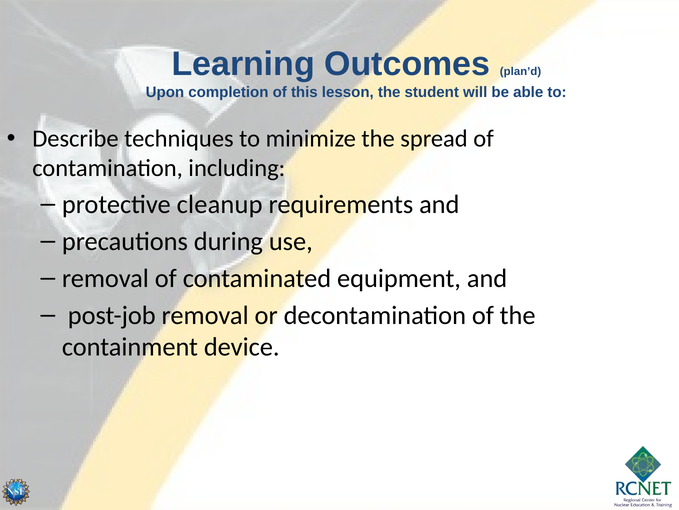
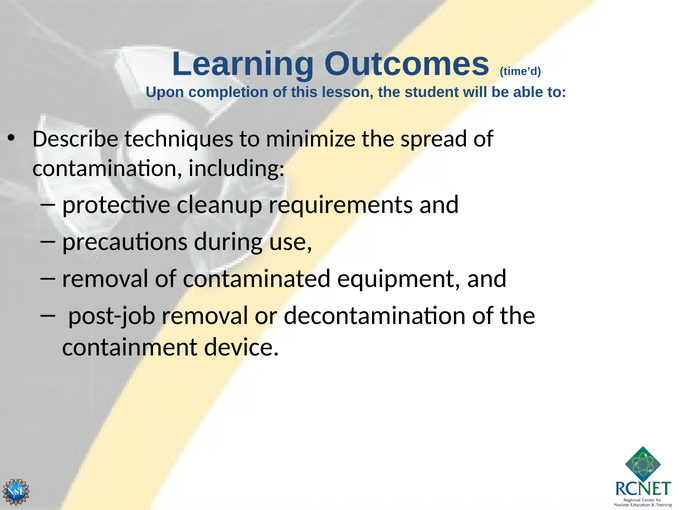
plan’d: plan’d -> time’d (521, 72)
